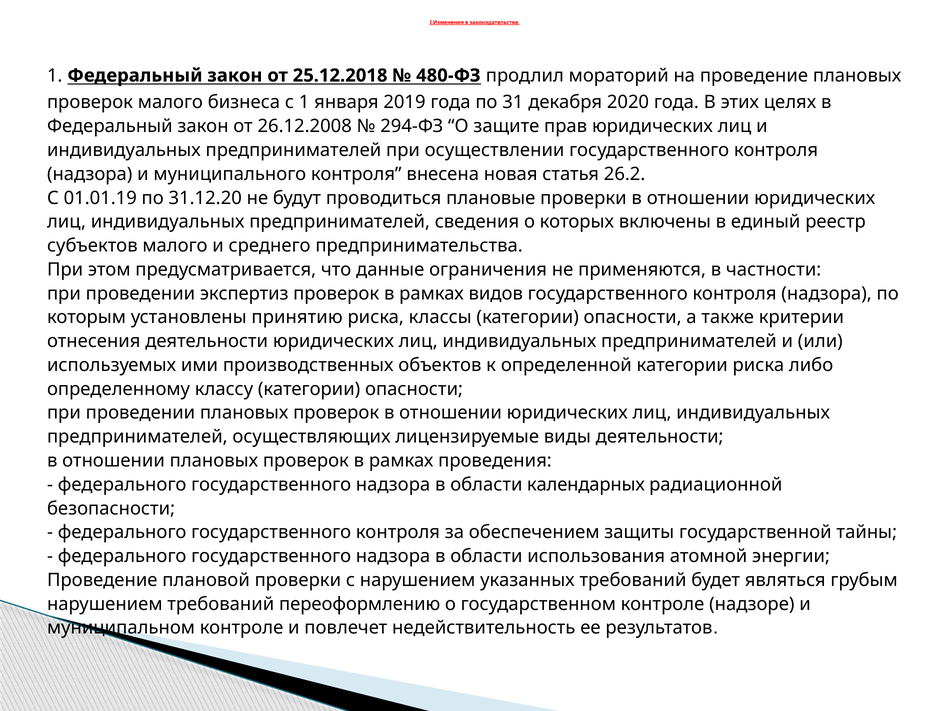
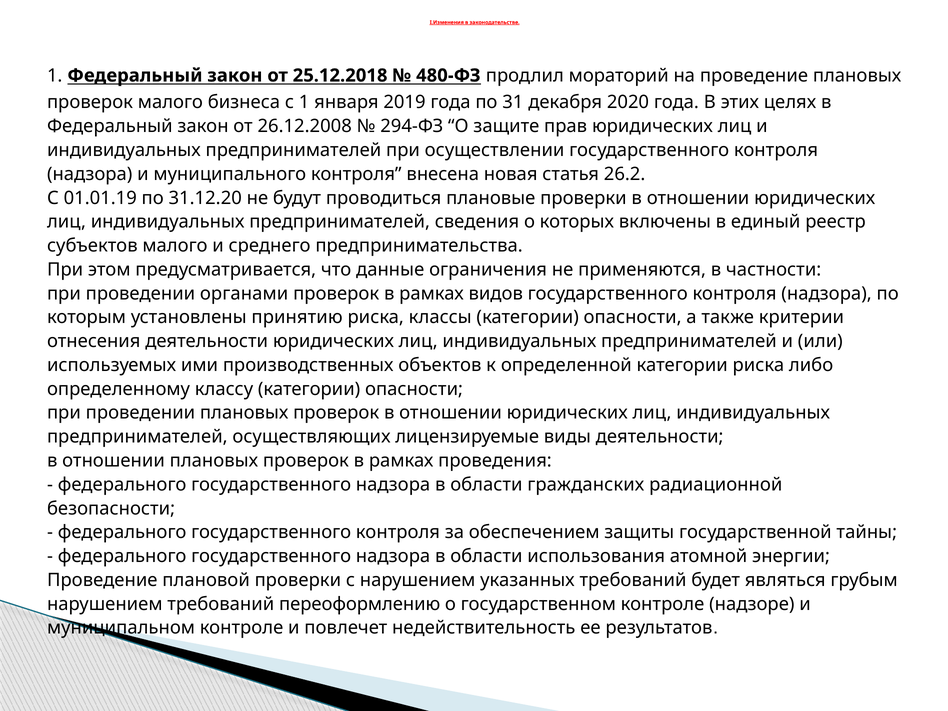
экспертиз: экспертиз -> органами (244, 293)
календарных: календарных -> гражданских (586, 485)
